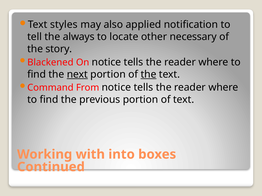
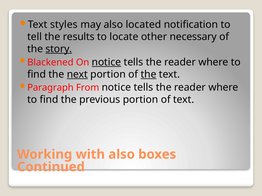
applied: applied -> located (143, 25)
always: always -> results (79, 37)
story underline: none -> present (59, 49)
notice underline: none -> present (106, 62)
Command: Command -> Paragraph (50, 88)
with into: into -> also (122, 155)
